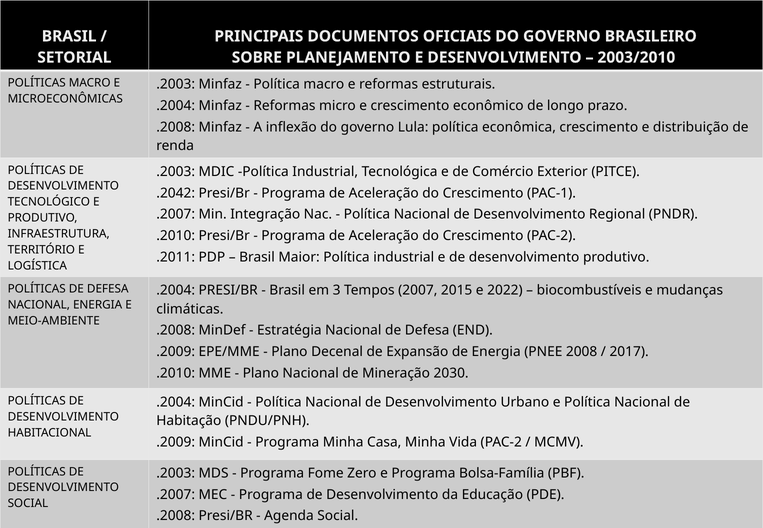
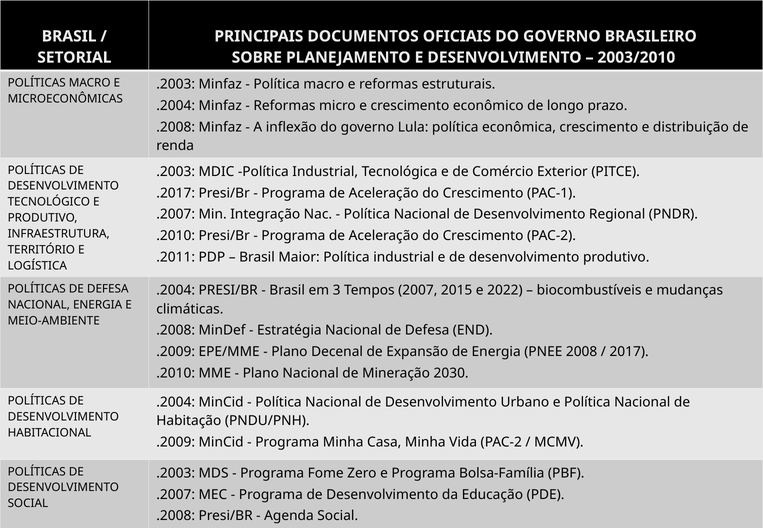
.2042: .2042 -> .2017 (176, 193)
